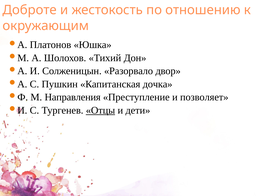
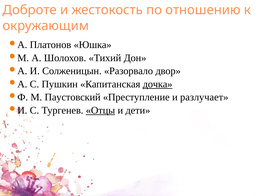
дочка underline: none -> present (158, 84)
Направления: Направления -> Паустовский (73, 97)
позволяет: позволяет -> разлучает (204, 97)
